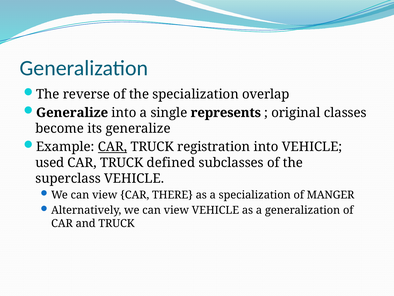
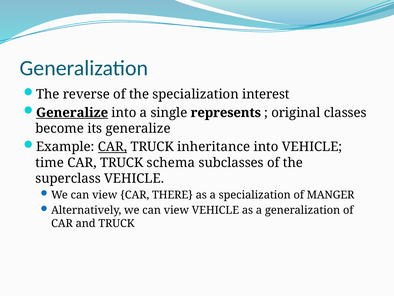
overlap: overlap -> interest (266, 94)
Generalize underline: none -> present (72, 113)
registration: registration -> inheritance (214, 147)
used: used -> time (50, 162)
defined: defined -> schema (171, 162)
